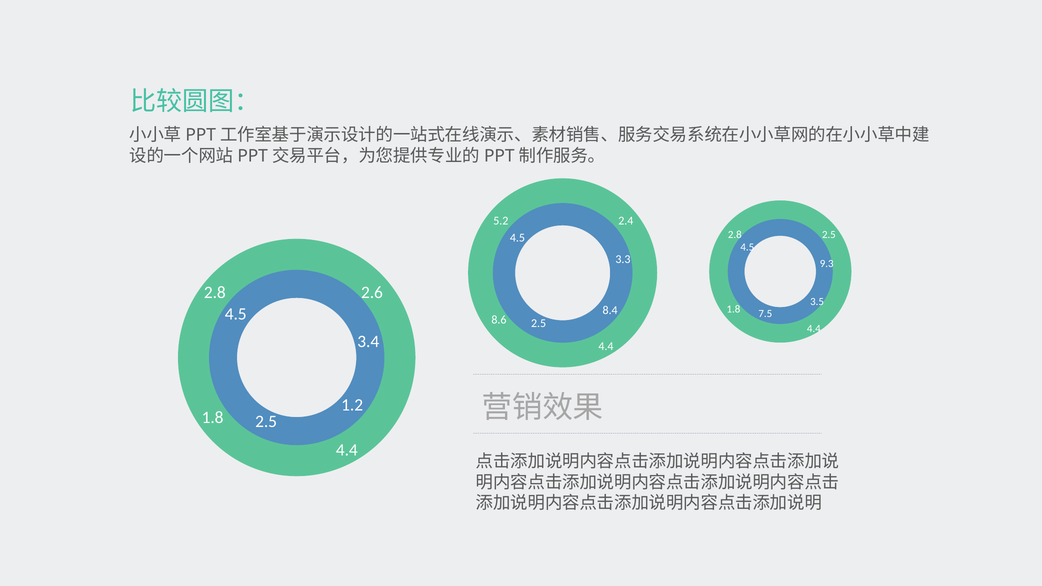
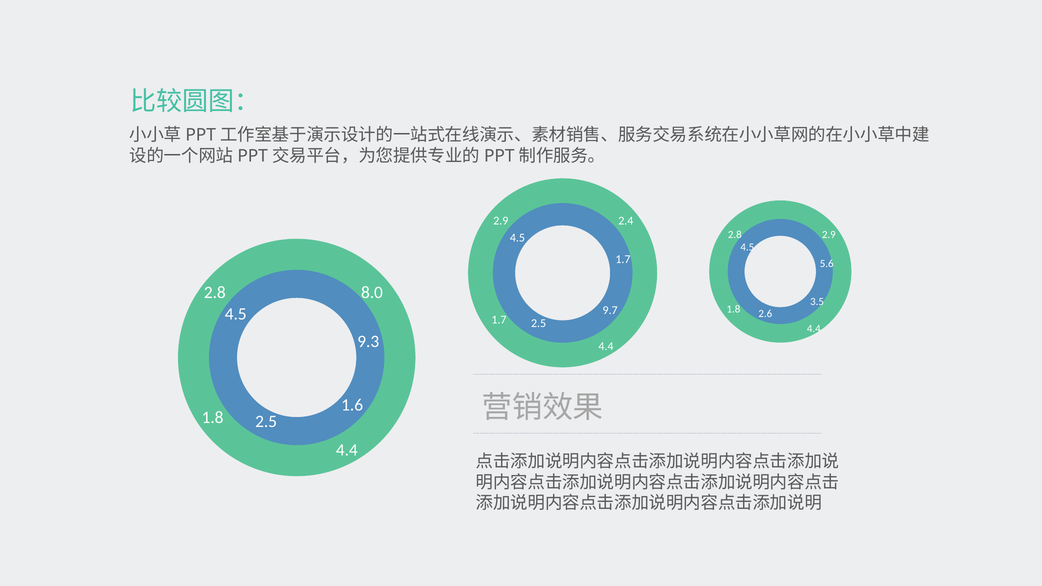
5.2: 5.2 -> 2.9 (501, 221)
2.8 2.5: 2.5 -> 2.9 (829, 235)
3.3: 3.3 -> 1.7 (623, 260)
9.3: 9.3 -> 5.6 (827, 264)
2.6: 2.6 -> 8.0 (372, 293)
8.4: 8.4 -> 9.7 (610, 310)
7.5: 7.5 -> 2.6 (765, 314)
8.6: 8.6 -> 1.7 (499, 320)
3.4: 3.4 -> 9.3 (368, 341)
1.2: 1.2 -> 1.6 (352, 405)
